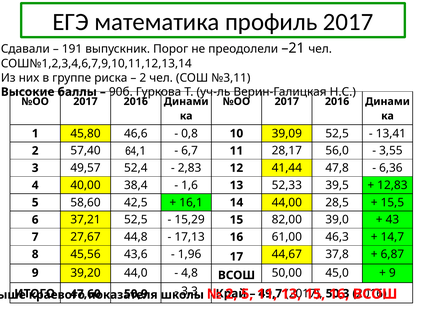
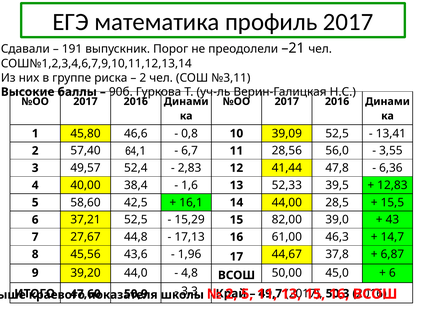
28,17: 28,17 -> 28,56 (287, 151)
9: 9 -> 6 (392, 273)
